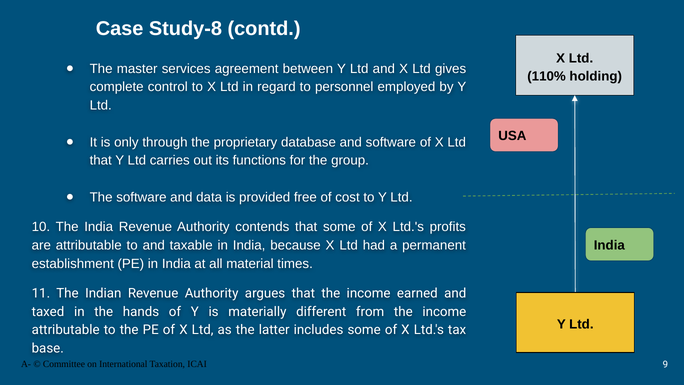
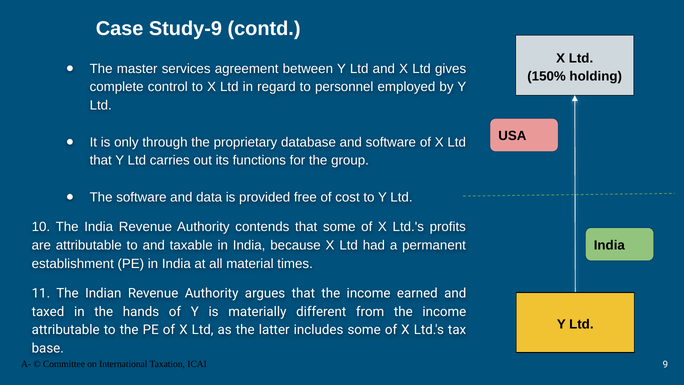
Study-8: Study-8 -> Study-9 (185, 29)
110%: 110% -> 150% (547, 76)
